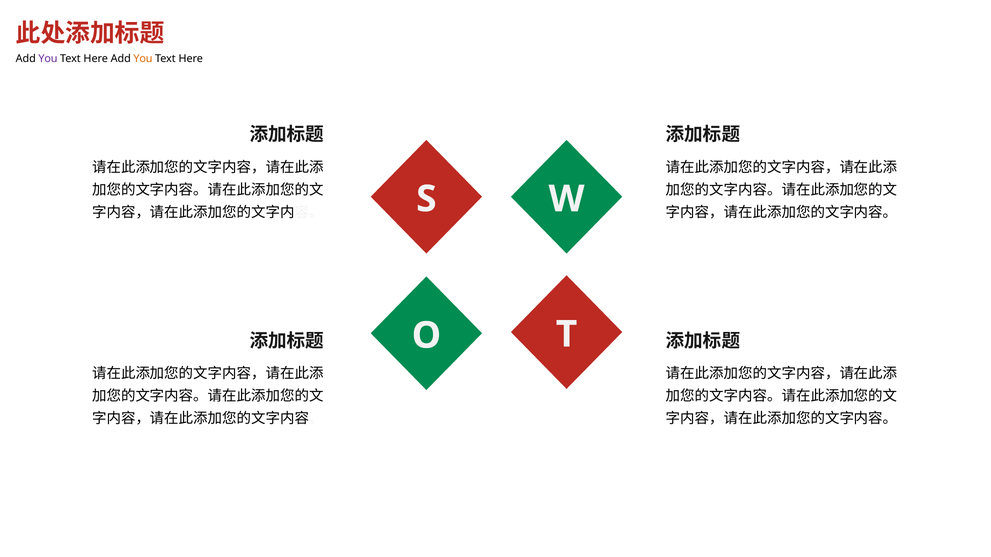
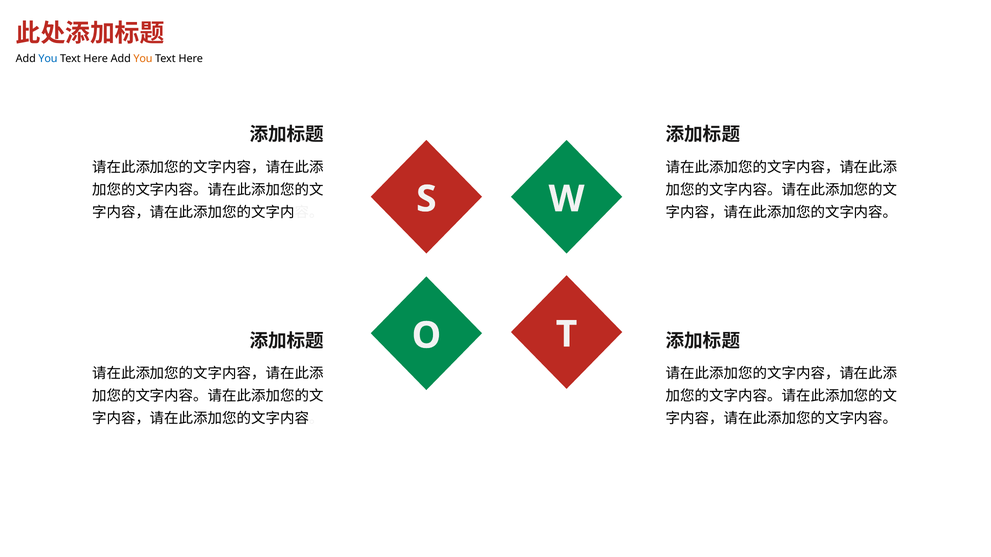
You colour: purple -> blue (48, 59)
